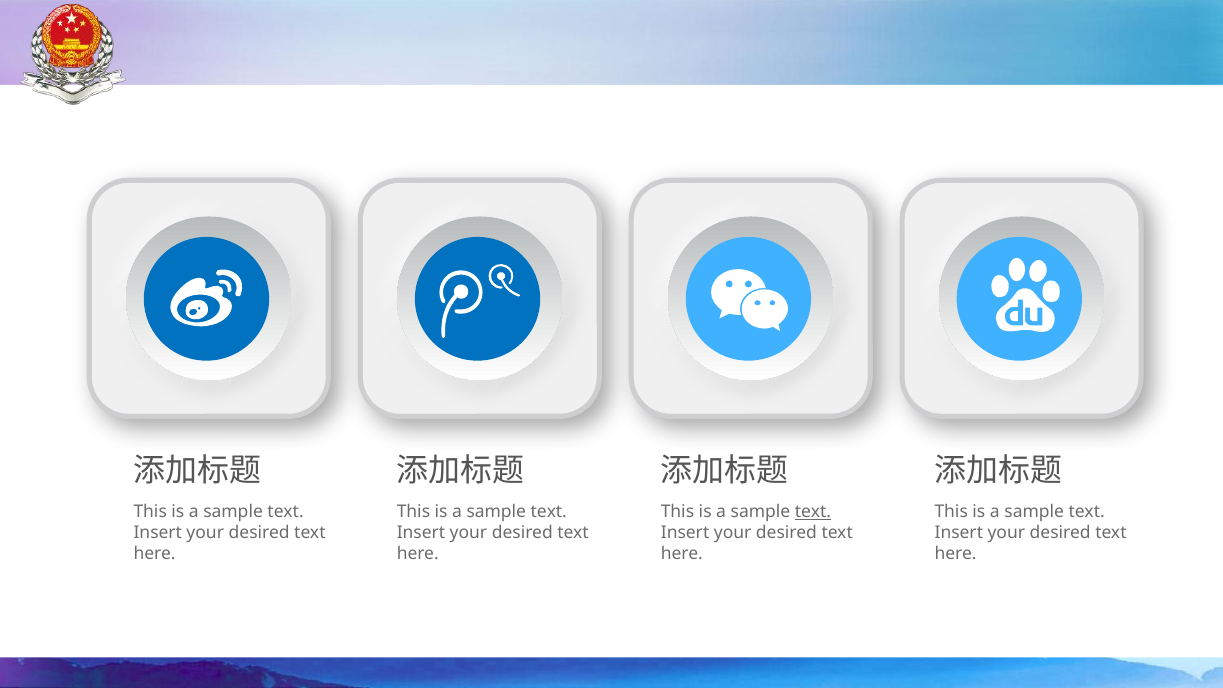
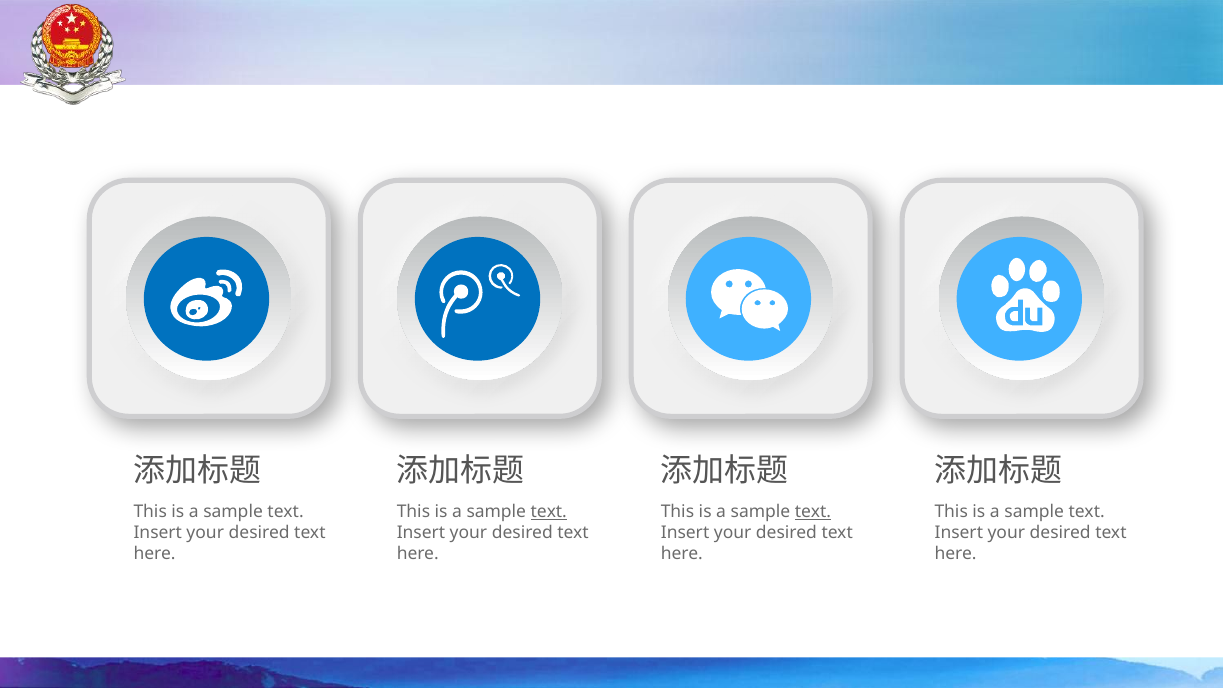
text underline: none -> present (549, 512)
